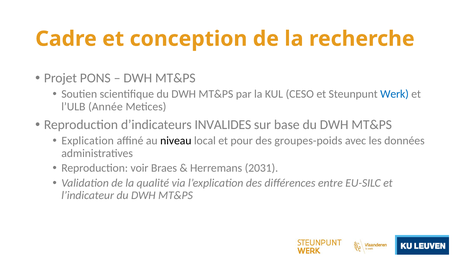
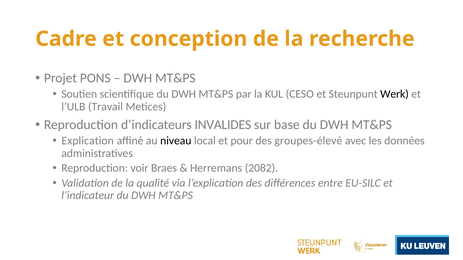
Werk colour: blue -> black (394, 94)
Année: Année -> Travail (106, 107)
groupes-poids: groupes-poids -> groupes-élevé (308, 141)
2031: 2031 -> 2082 (261, 168)
